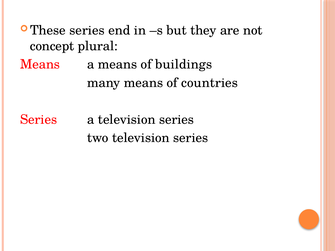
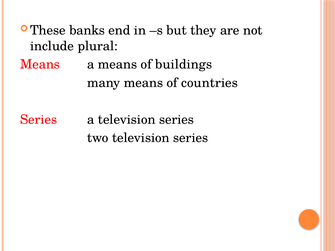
series: series -> banks (87, 30)
concept: concept -> include (52, 46)
